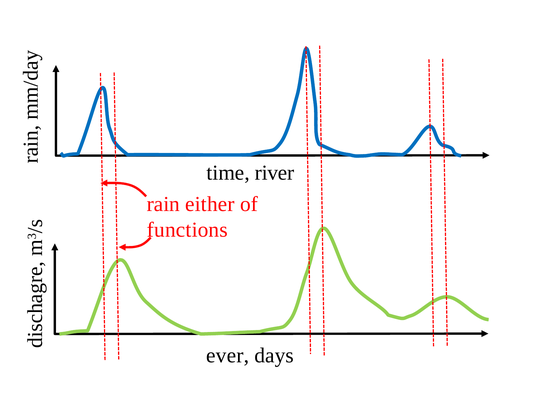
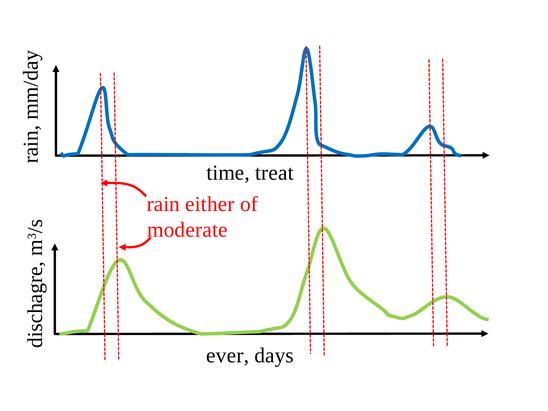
river: river -> treat (274, 173)
functions: functions -> moderate (187, 230)
